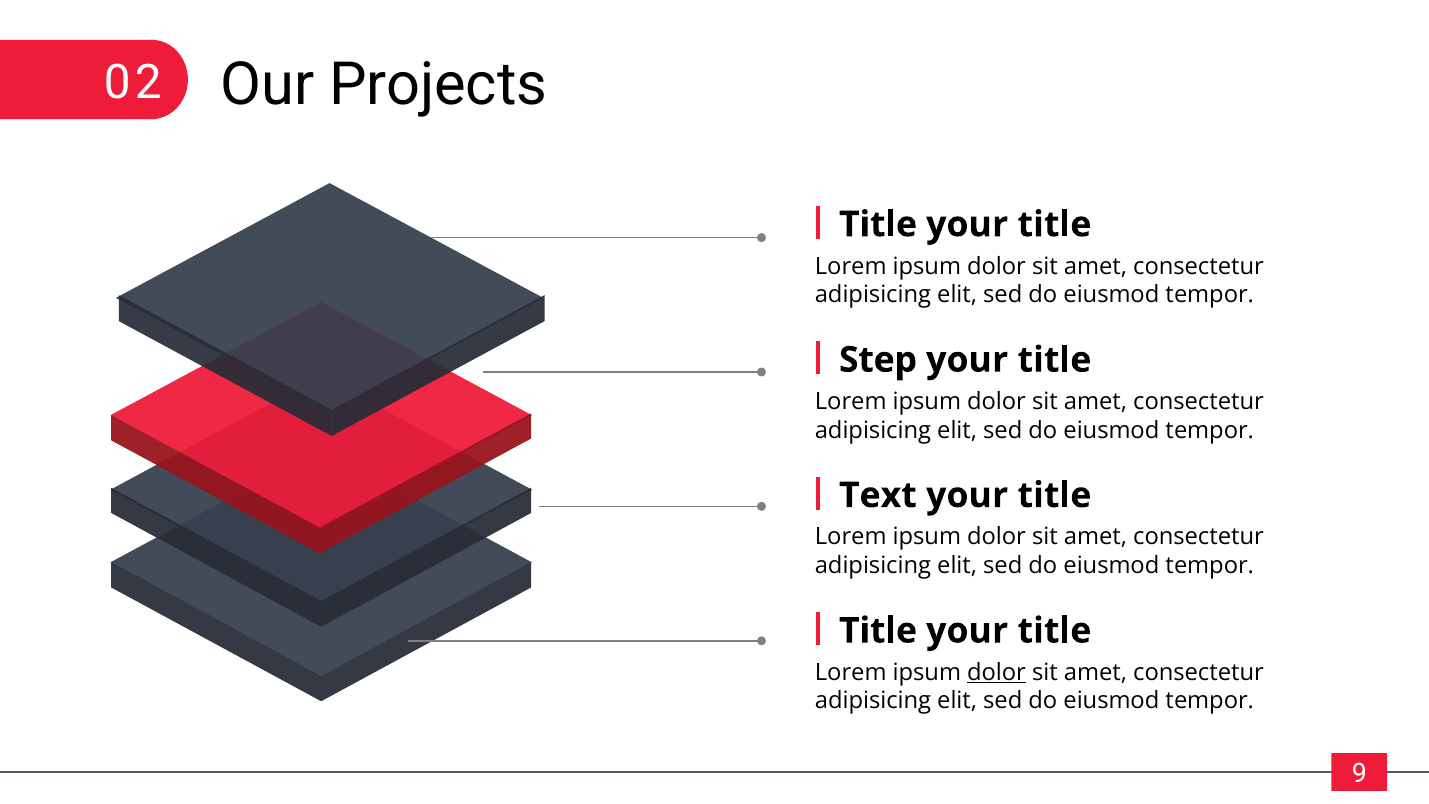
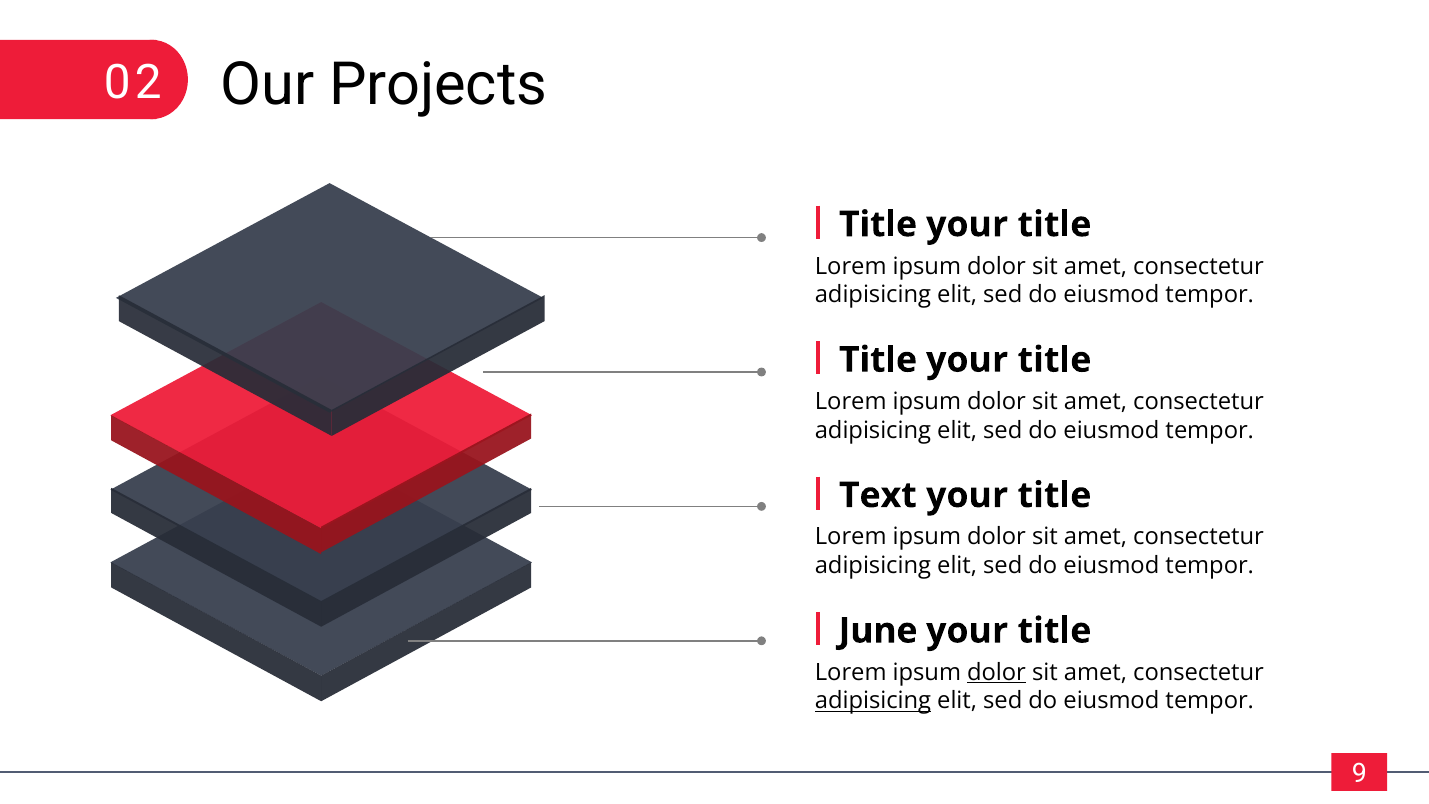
Step: Step -> Title (878, 360)
Title: Title -> June (878, 631)
adipisicing underline: none -> present (873, 701)
